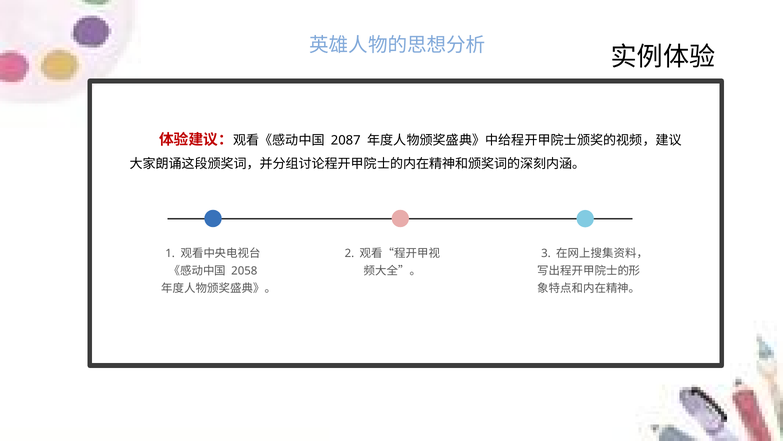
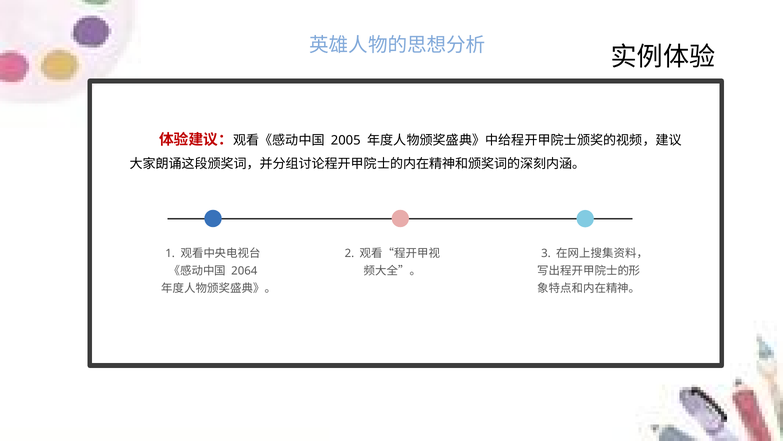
2087: 2087 -> 2005 (346, 140)
2058: 2058 -> 2064 (244, 271)
